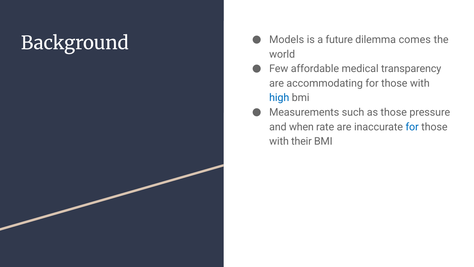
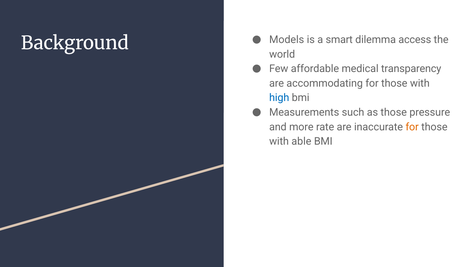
future: future -> smart (339, 40)
comes: comes -> access (415, 40)
when: when -> more (301, 127)
for colour: blue -> orange (412, 127)
their: their -> able (301, 141)
